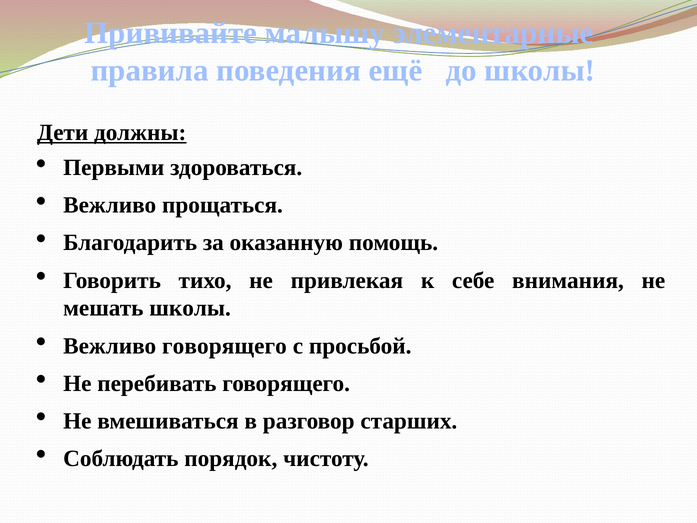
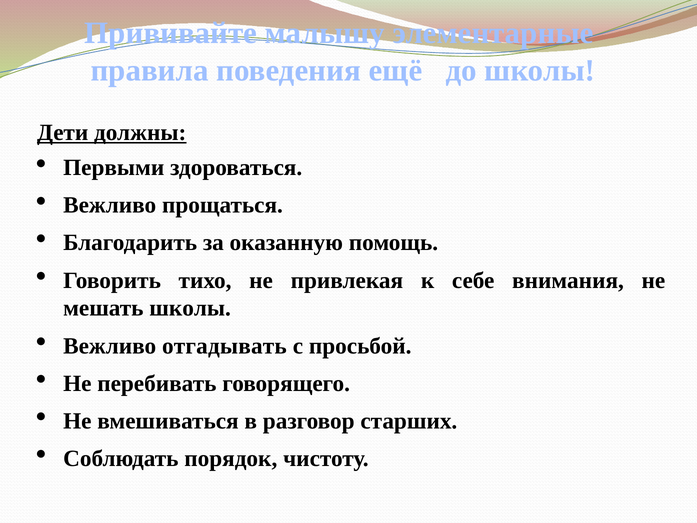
Вежливо говорящего: говорящего -> отгадывать (224, 346)
